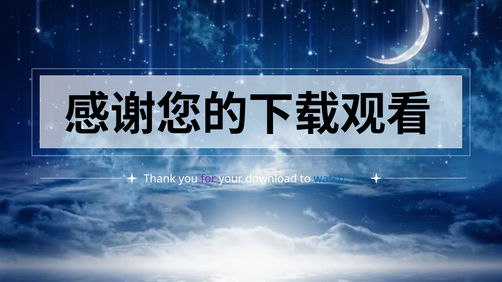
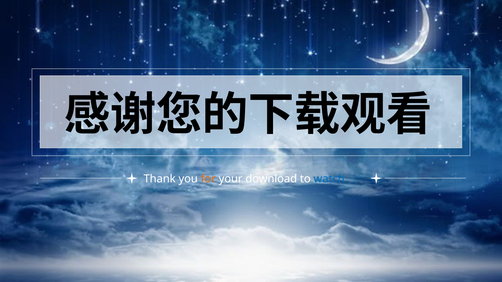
for colour: purple -> orange (208, 179)
